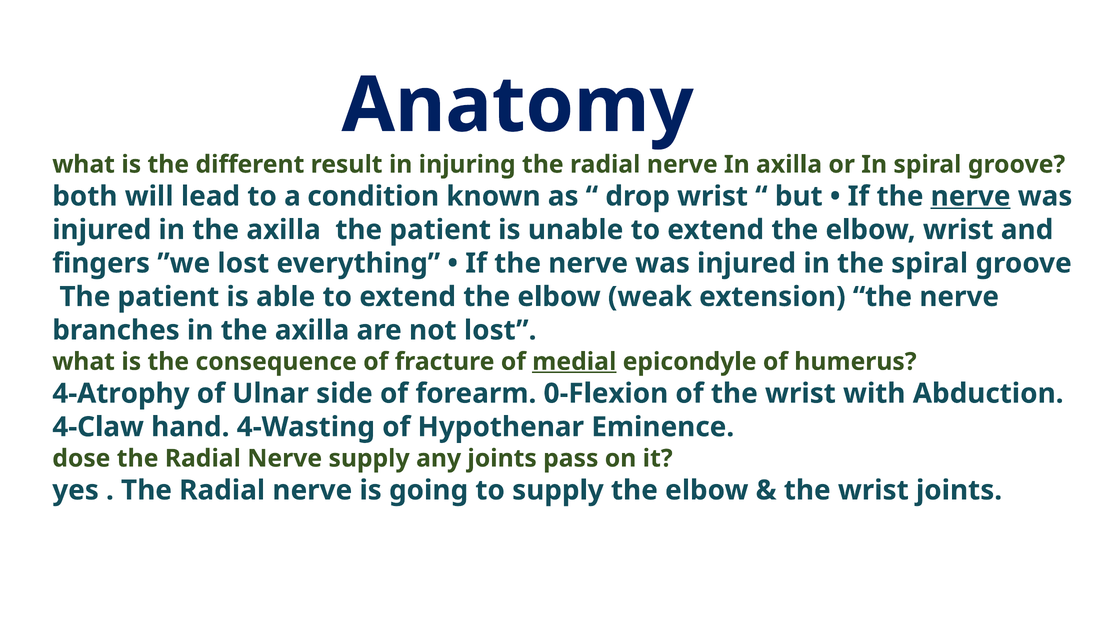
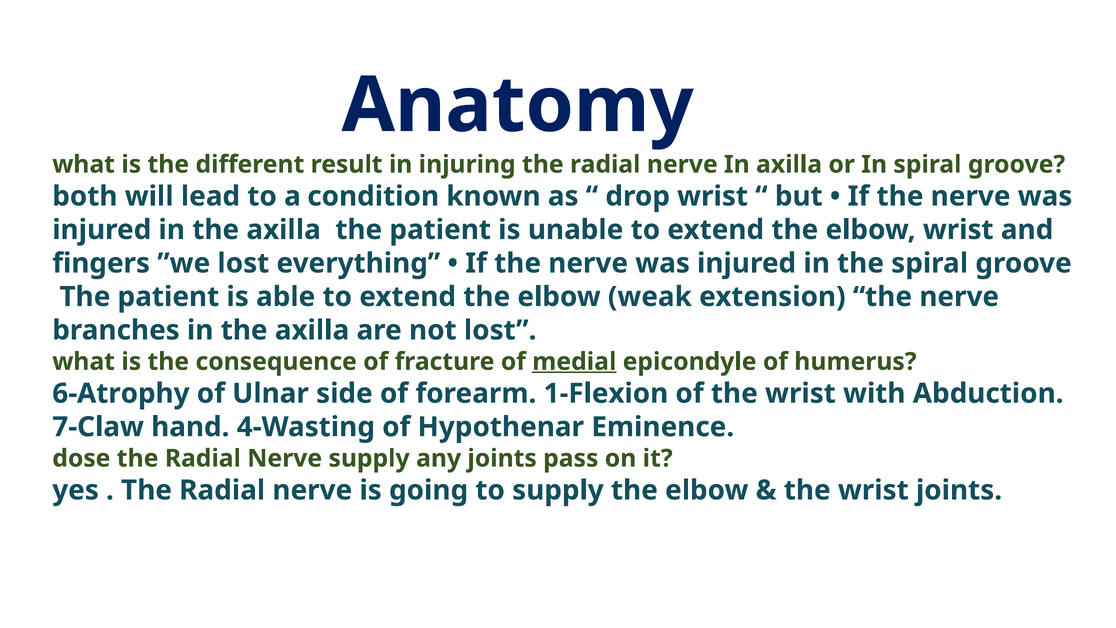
nerve underline: present -> none (971, 196)
4-Atrophy: 4-Atrophy -> 6-Atrophy (121, 393)
0-Flexion: 0-Flexion -> 1-Flexion (606, 393)
4-Claw: 4-Claw -> 7-Claw (98, 427)
